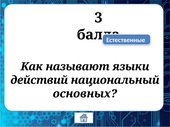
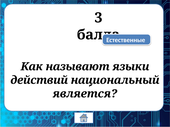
основных: основных -> является (85, 94)
